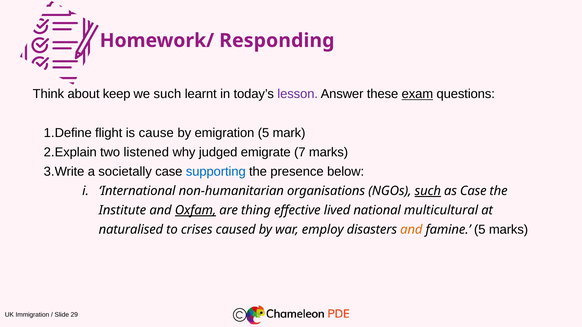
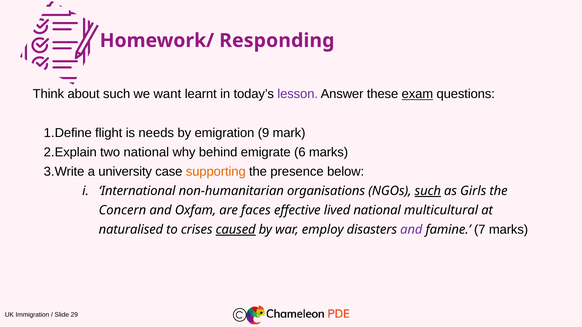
about keep: keep -> such (117, 94)
we such: such -> want (167, 94)
cause: cause -> needs (156, 133)
emigration 5: 5 -> 9 (264, 133)
two listened: listened -> national (146, 152)
judged: judged -> behind (218, 152)
7: 7 -> 6 (300, 152)
societally: societally -> university (125, 172)
supporting colour: blue -> orange (216, 172)
as Case: Case -> Girls (473, 191)
Institute: Institute -> Concern (122, 211)
Oxfam underline: present -> none (196, 211)
thing: thing -> faces (256, 211)
caused underline: none -> present (236, 230)
and colour: orange -> purple (411, 230)
famine 5: 5 -> 7 (480, 230)
